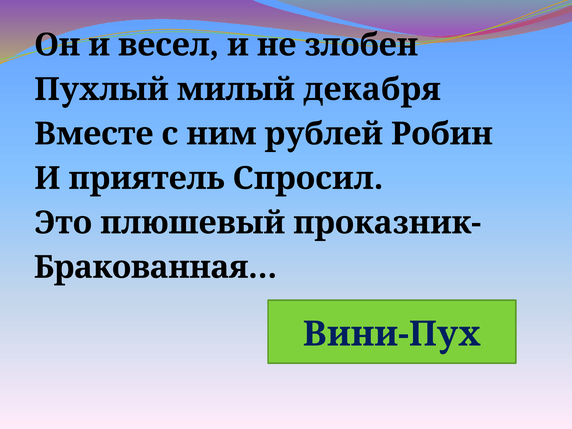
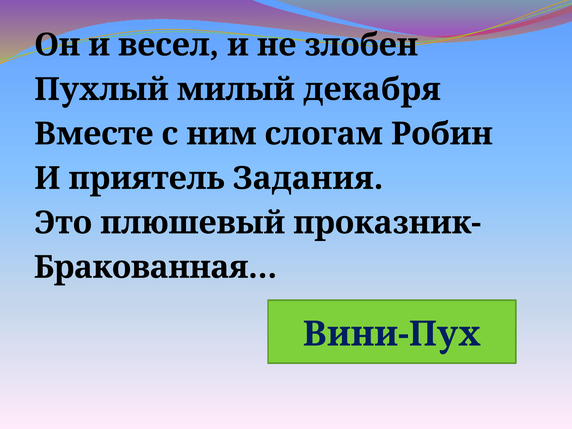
рублей: рублей -> слогам (324, 134)
Спросил: Спросил -> Задания (308, 178)
